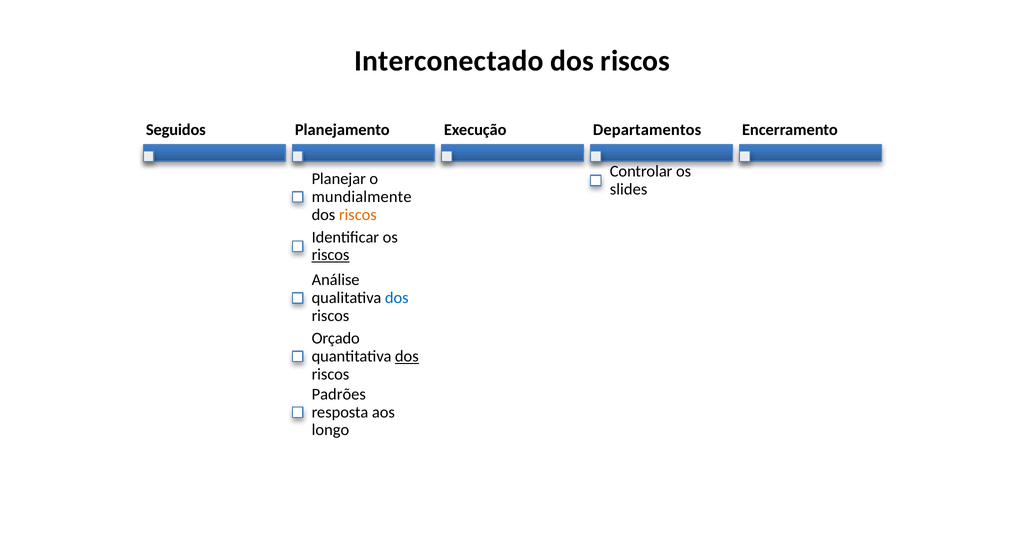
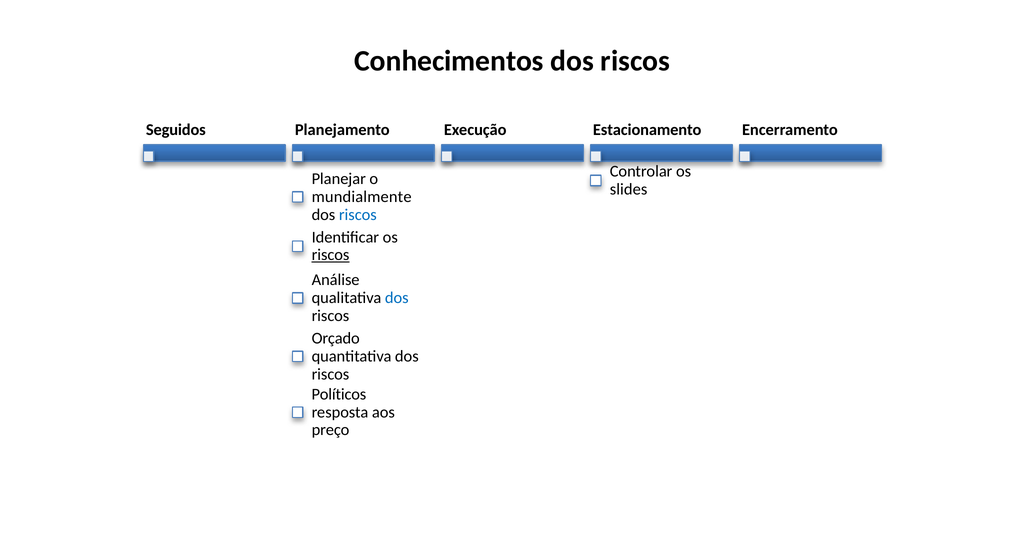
Interconectado: Interconectado -> Conhecimentos (449, 61)
Departamentos: Departamentos -> Estacionamento (647, 130)
riscos colour: orange -> blue (358, 215)
dos underline: present -> none (407, 356)
Padrões: Padrões -> Políticos (339, 394)
longo: longo -> preço (331, 430)
